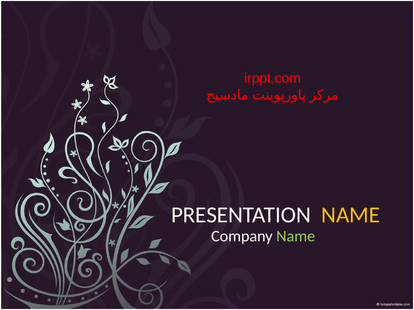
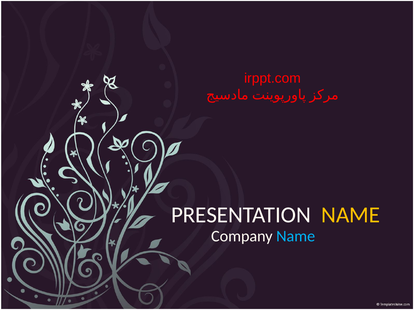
Name colour: light green -> light blue (296, 237)
